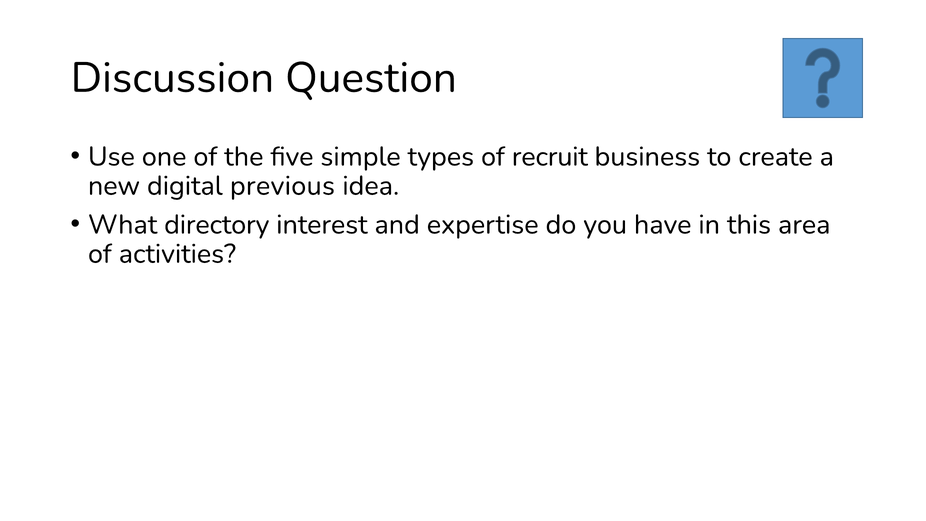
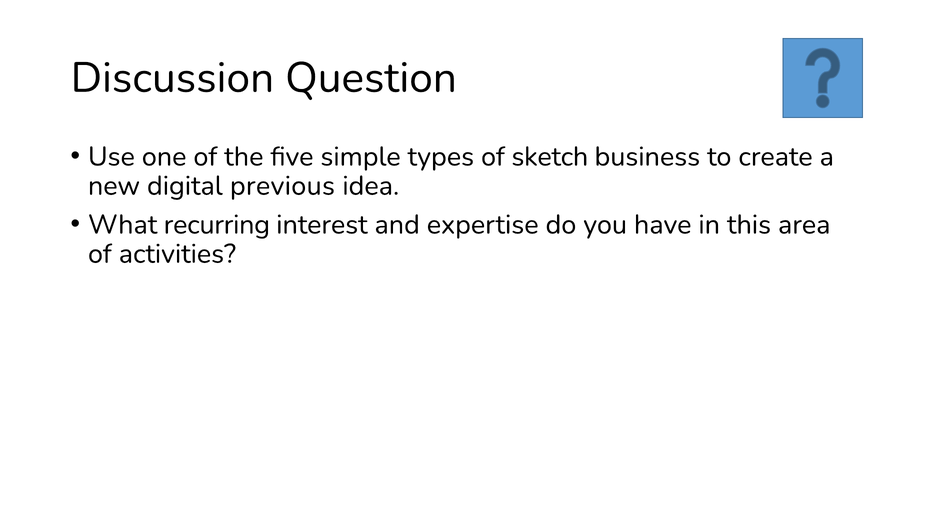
recruit: recruit -> sketch (550, 157)
directory: directory -> recurring (217, 225)
